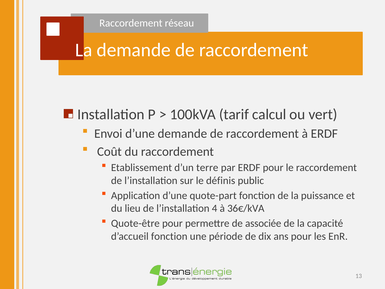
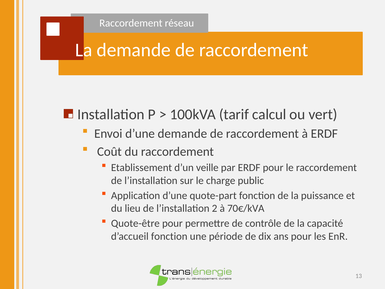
terre: terre -> veille (207, 168)
définis: définis -> charge (221, 180)
4: 4 -> 2 (215, 208)
36€/kVA: 36€/kVA -> 70€/kVA (246, 208)
associée: associée -> contrôle (263, 223)
